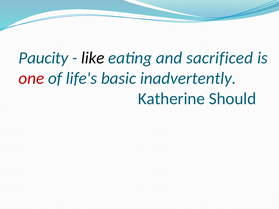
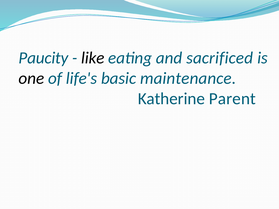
one colour: red -> black (31, 78)
inadvertently: inadvertently -> maintenance (188, 78)
Should: Should -> Parent (232, 99)
